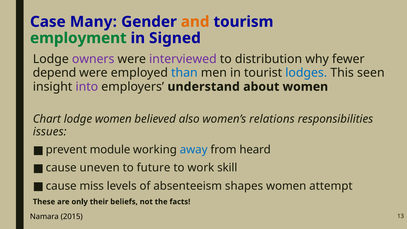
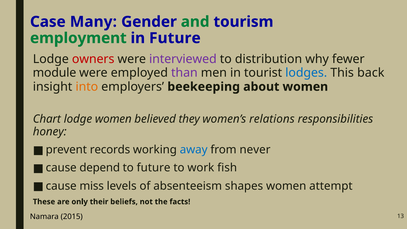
and colour: orange -> green (195, 22)
in Signed: Signed -> Future (175, 38)
owners colour: purple -> red (93, 59)
depend: depend -> module (54, 73)
than colour: blue -> purple (184, 73)
seen: seen -> back (371, 73)
into colour: purple -> orange (87, 87)
understand: understand -> beekeeping (204, 87)
also: also -> they (189, 119)
issues: issues -> honey (50, 132)
module: module -> records (110, 150)
heard: heard -> never (255, 150)
uneven: uneven -> depend (100, 168)
skill: skill -> fish (227, 168)
